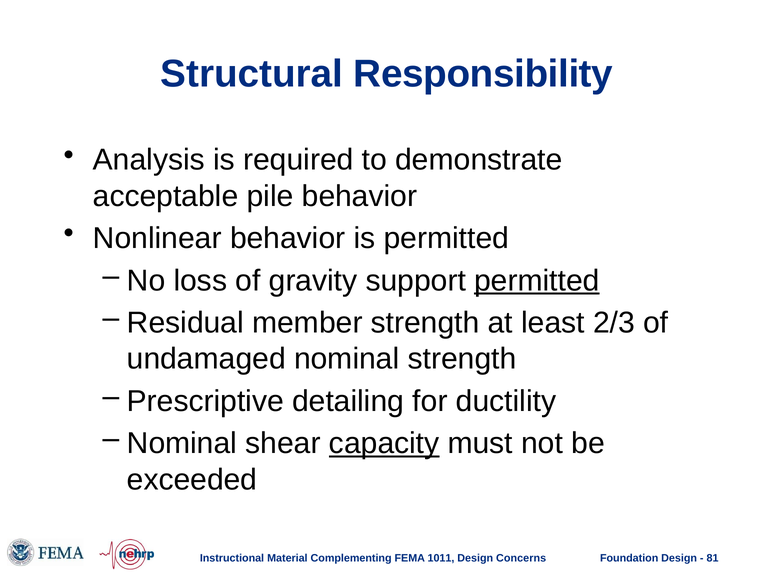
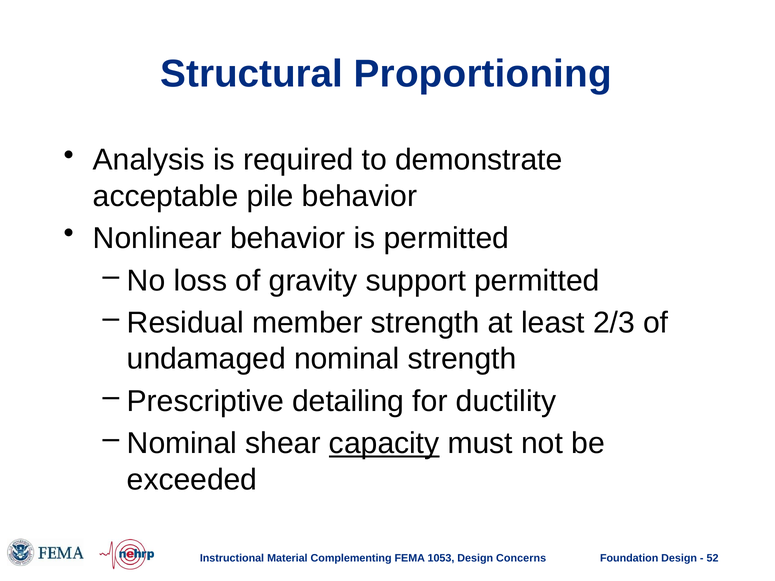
Responsibility: Responsibility -> Proportioning (483, 74)
permitted underline: present -> none (537, 281)
1011: 1011 -> 1053 (441, 558)
81: 81 -> 52 (713, 558)
